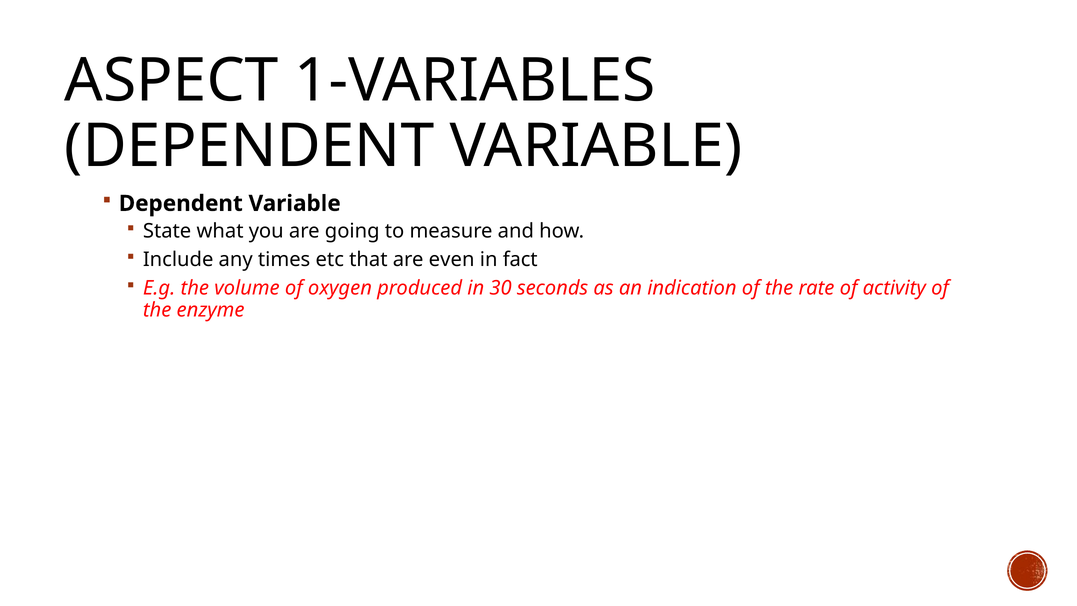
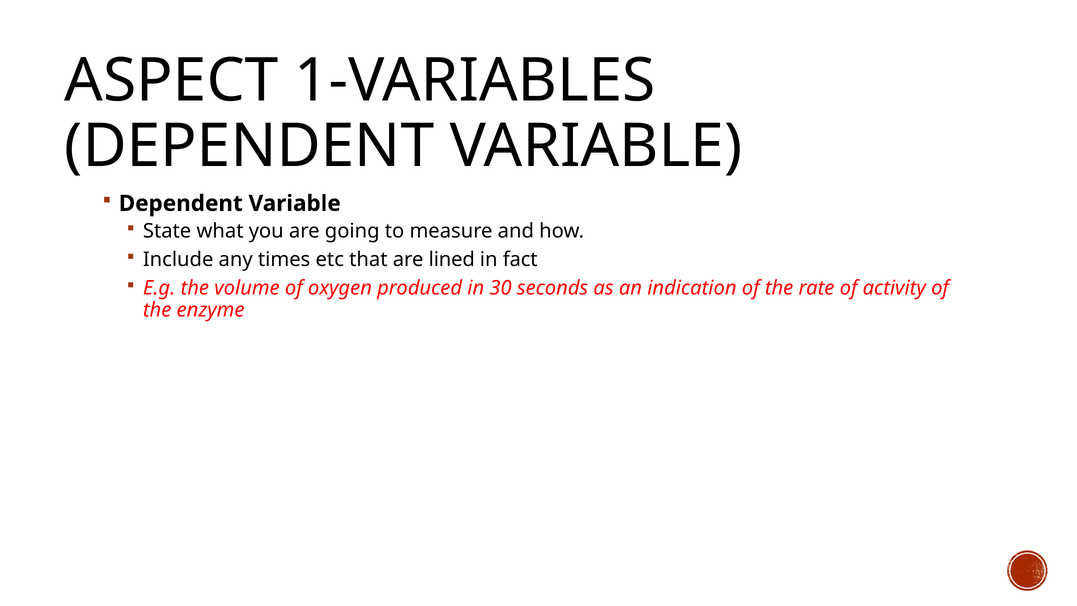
even: even -> lined (452, 260)
